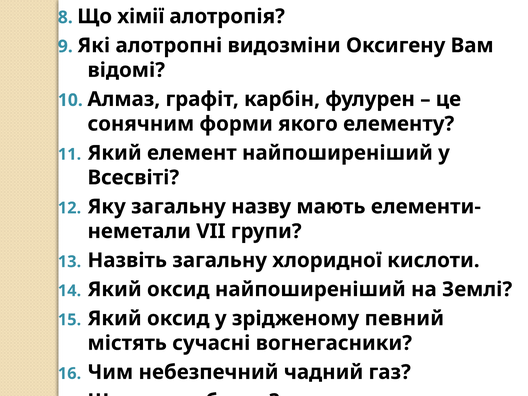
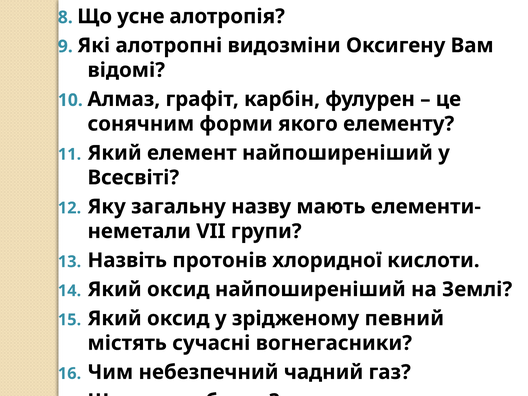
хімії: хімії -> усне (141, 16)
Назвіть загальну: загальну -> протонів (220, 260)
